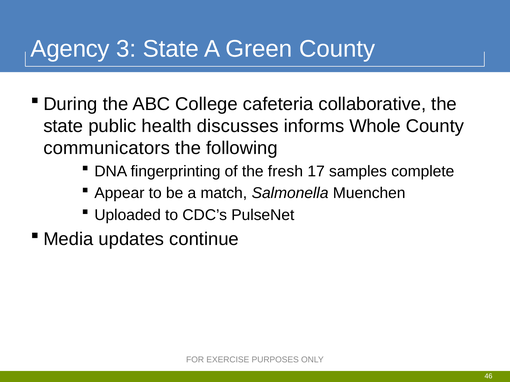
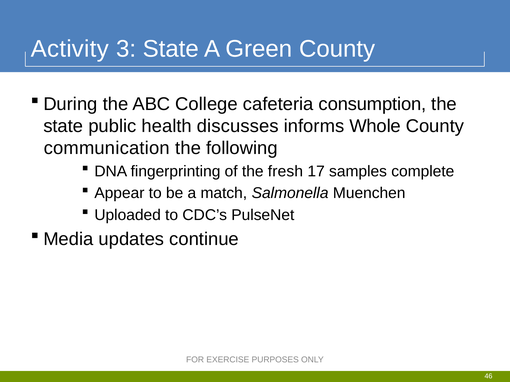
Agency: Agency -> Activity (70, 49)
collaborative: collaborative -> consumption (372, 104)
communicators: communicators -> communication (107, 148)
